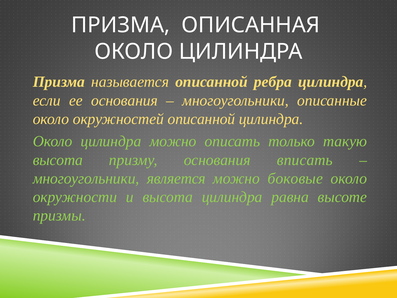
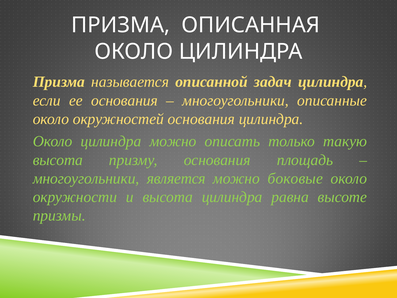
ребра: ребра -> задач (273, 82)
окружностей описанной: описанной -> основания (201, 119)
вписать: вписать -> площадь (305, 160)
